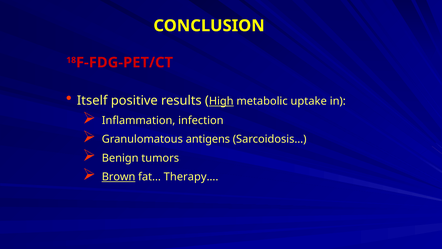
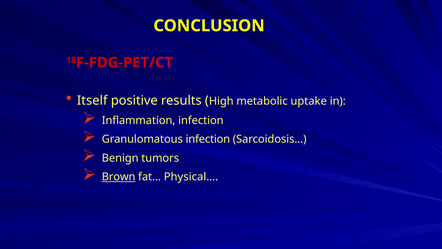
High underline: present -> none (221, 101)
Granulomatous antigens: antigens -> infection (208, 139)
Therapy…: Therapy… -> Physical… (191, 177)
